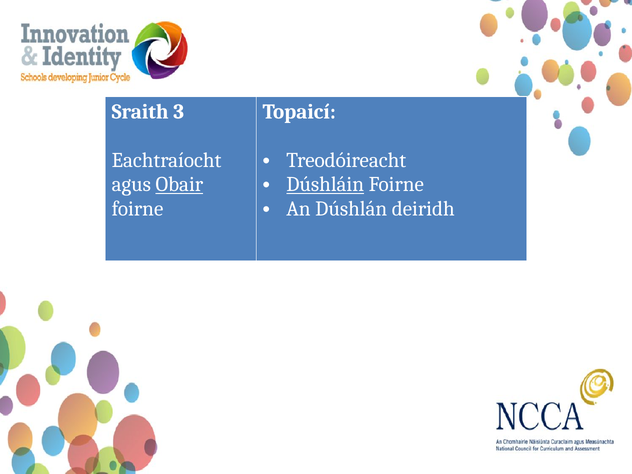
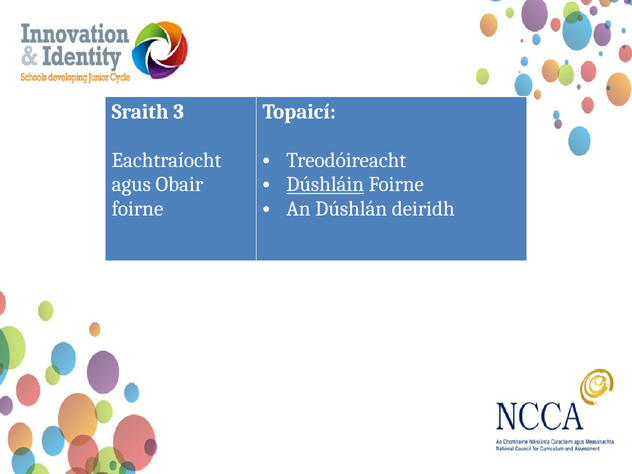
Obair underline: present -> none (179, 184)
